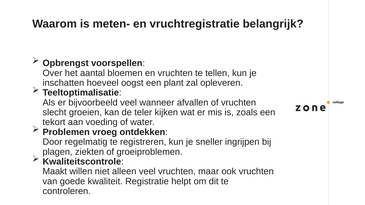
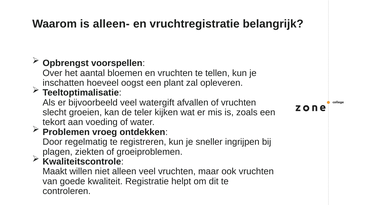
meten-: meten- -> alleen- (111, 24)
wanneer: wanneer -> watergift (157, 103)
